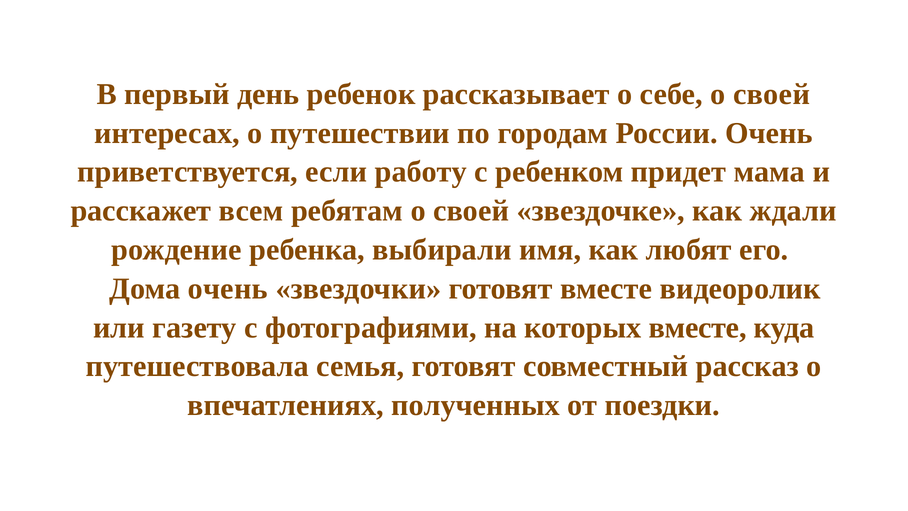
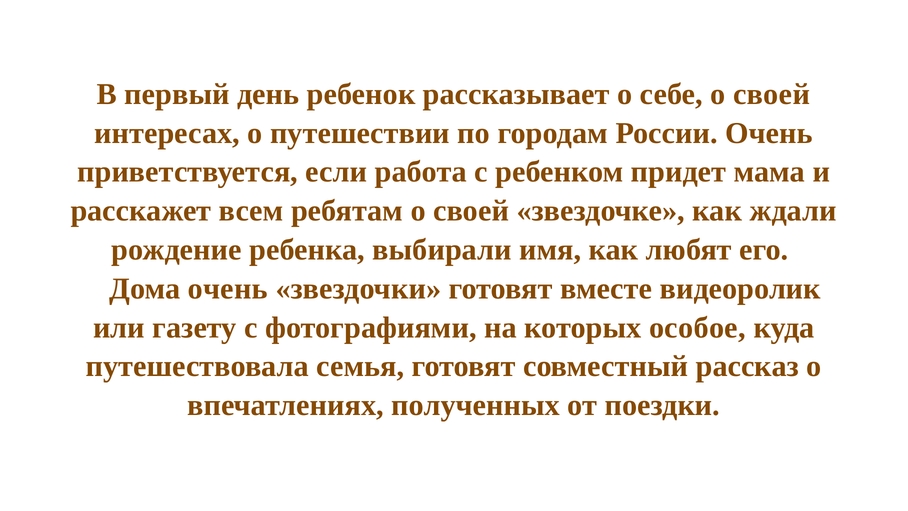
работу: работу -> работа (421, 172)
которых вместе: вместе -> особое (697, 327)
